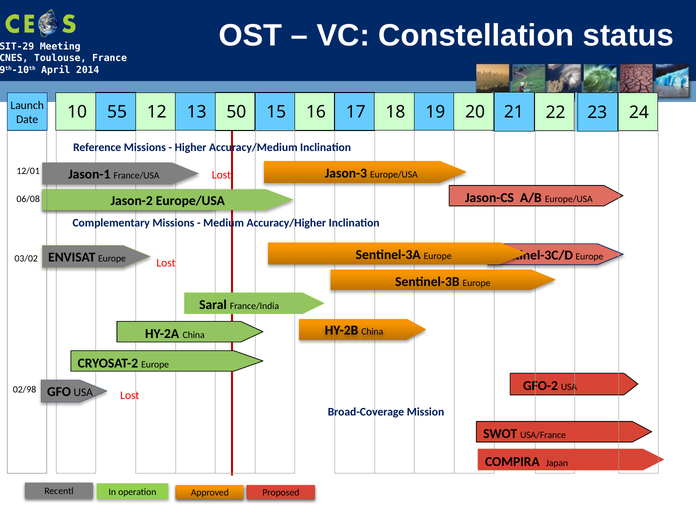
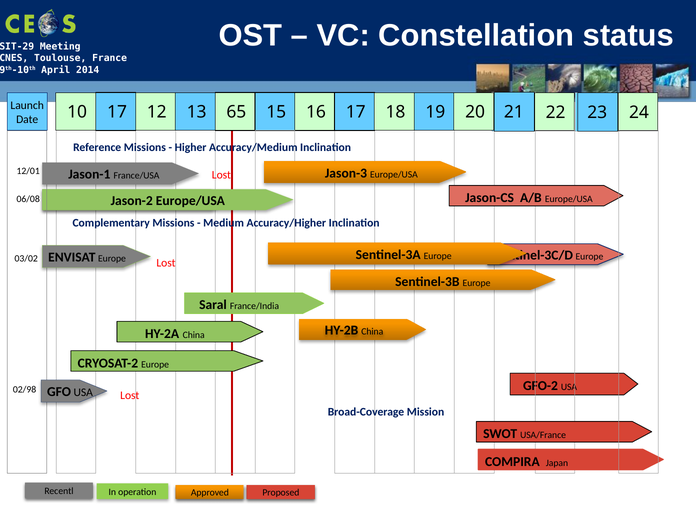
10 55: 55 -> 17 (117, 112)
50: 50 -> 65 (236, 112)
